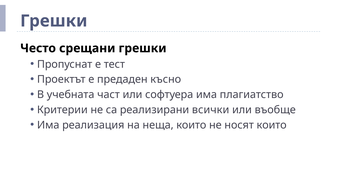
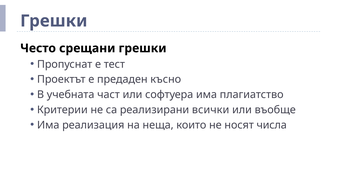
носят които: които -> числа (272, 125)
